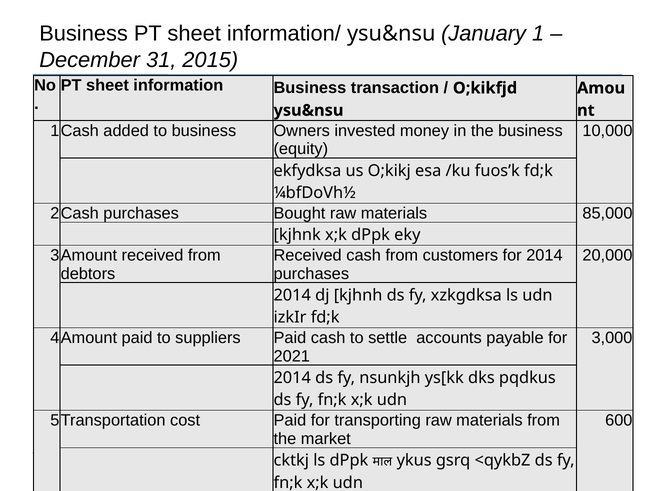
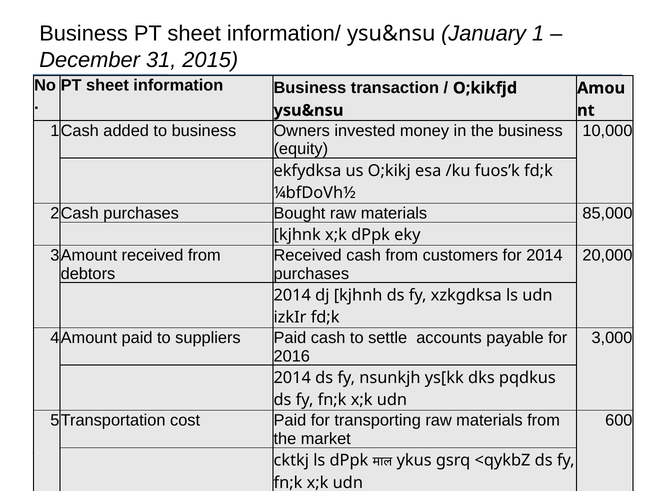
2021: 2021 -> 2016 (292, 356)
